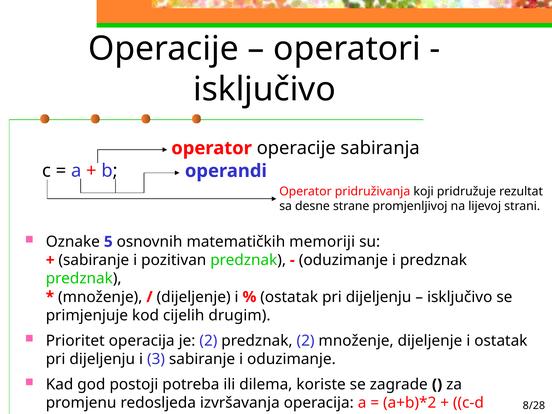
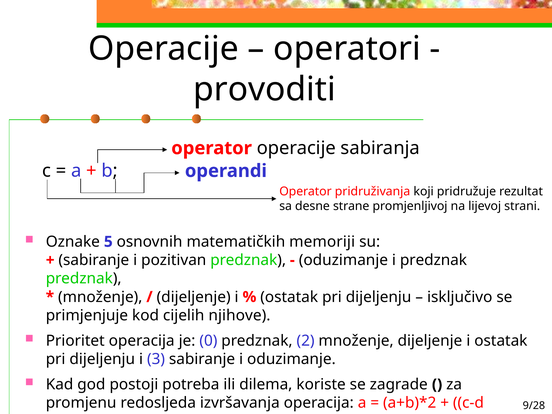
isključivo: isključivo -> provoditi (264, 89)
drugim: drugim -> njihove (239, 315)
je 2: 2 -> 0 (208, 341)
8/28: 8/28 -> 9/28 (534, 405)
